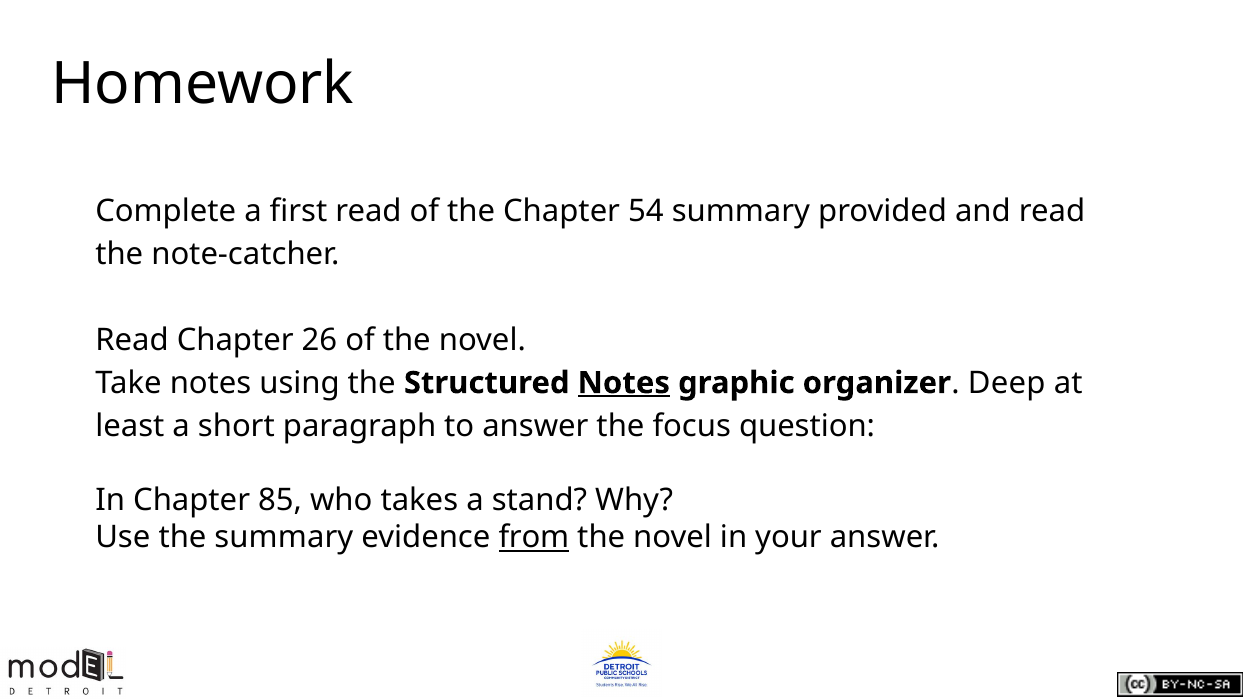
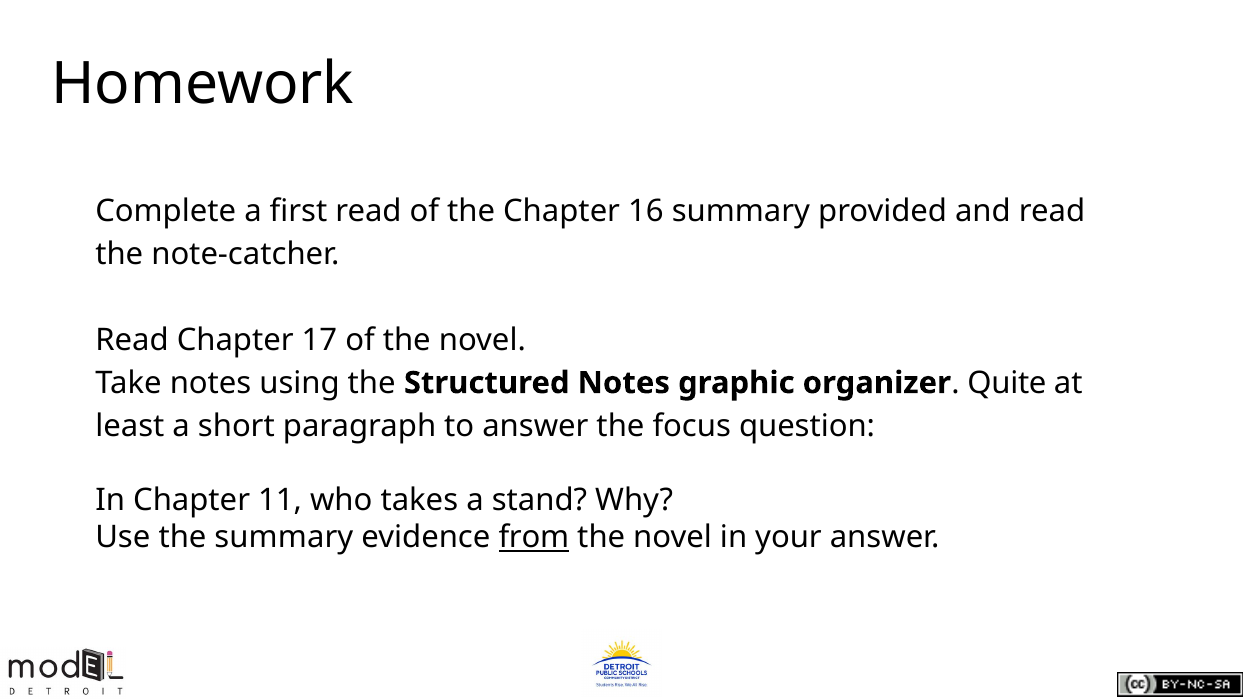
54: 54 -> 16 (646, 212)
26: 26 -> 17 (319, 340)
Notes underline: present -> none (624, 383)
Deep: Deep -> Quite (1007, 383)
85: 85 -> 11 (280, 501)
